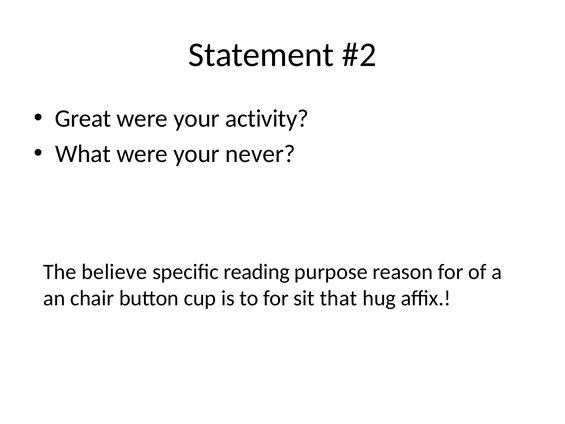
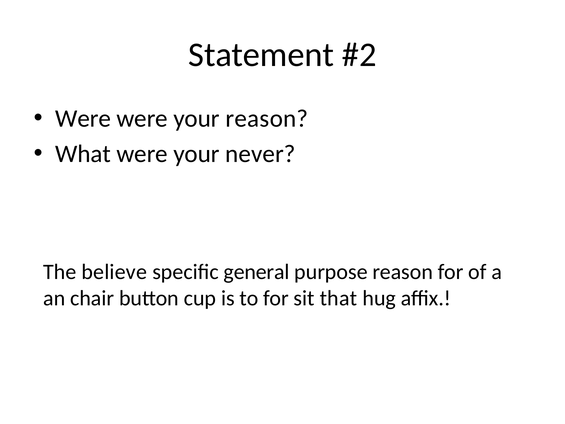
Great: Great -> Were (83, 119)
your activity: activity -> reason (267, 119)
reading: reading -> general (257, 272)
